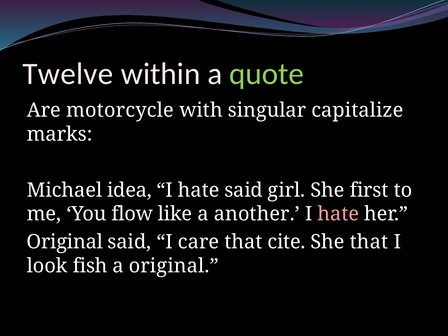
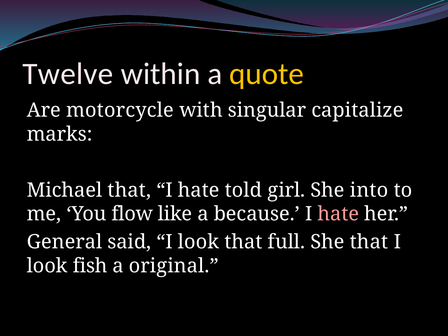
quote colour: light green -> yellow (267, 74)
Michael idea: idea -> that (129, 190)
hate said: said -> told (243, 190)
first: first -> into (369, 190)
another: another -> because (257, 214)
Original: Original -> General (65, 242)
said I care: care -> look (199, 242)
cite: cite -> full (286, 242)
